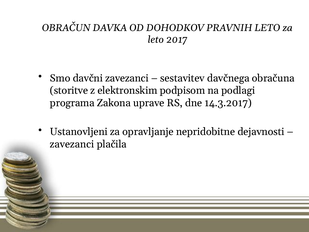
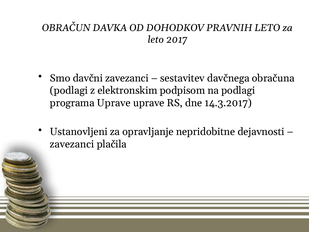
storitve: storitve -> podlagi (69, 90)
programa Zakona: Zakona -> Uprave (114, 103)
